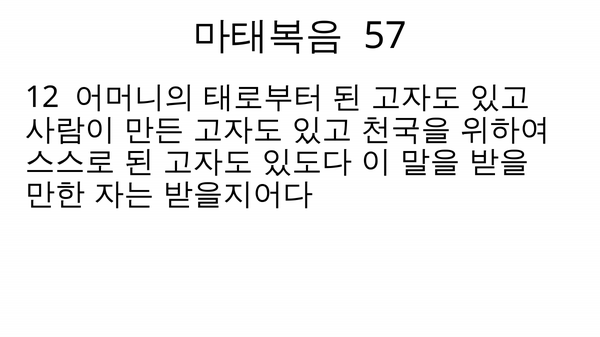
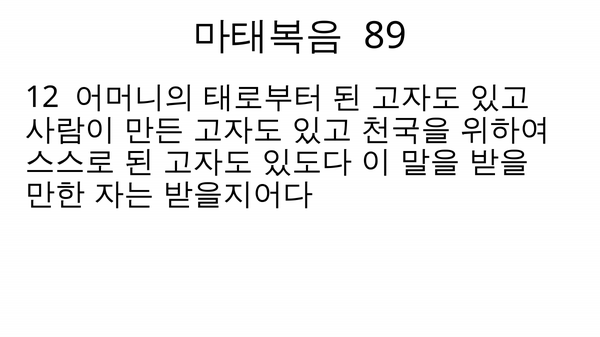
57: 57 -> 89 (385, 36)
